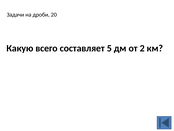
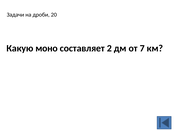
всего: всего -> моно (47, 48)
5: 5 -> 2 (109, 48)
2: 2 -> 7 (142, 48)
